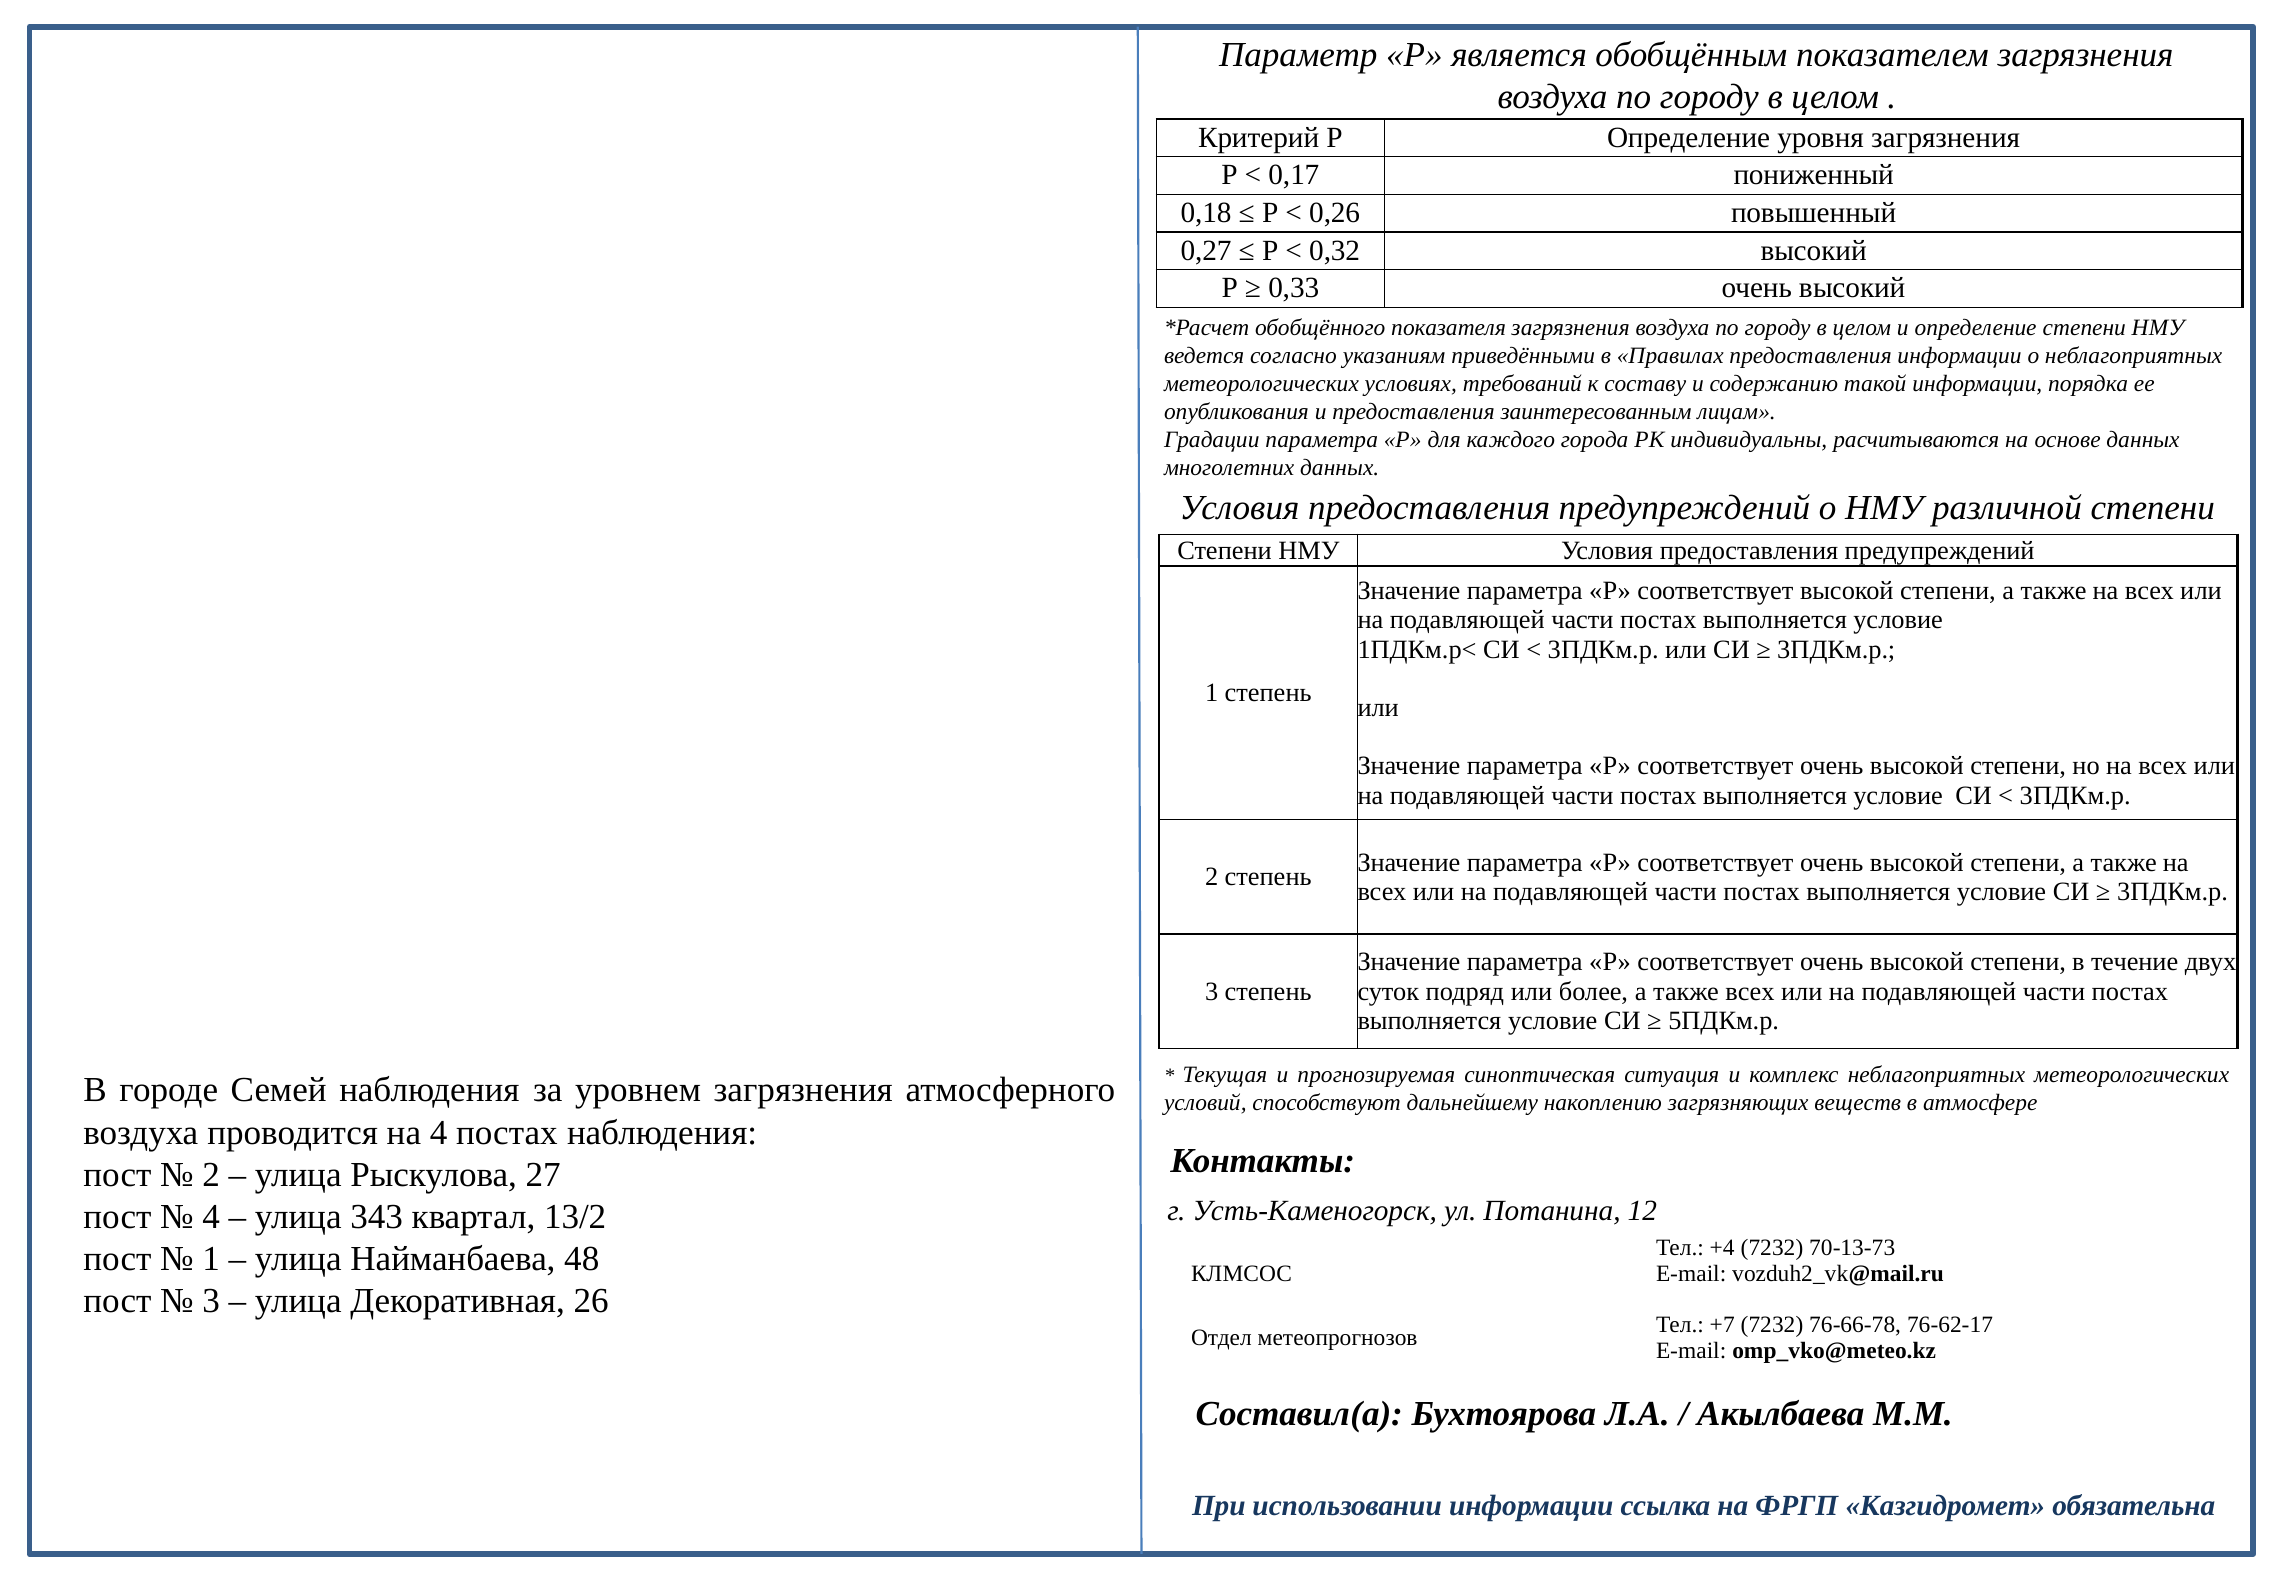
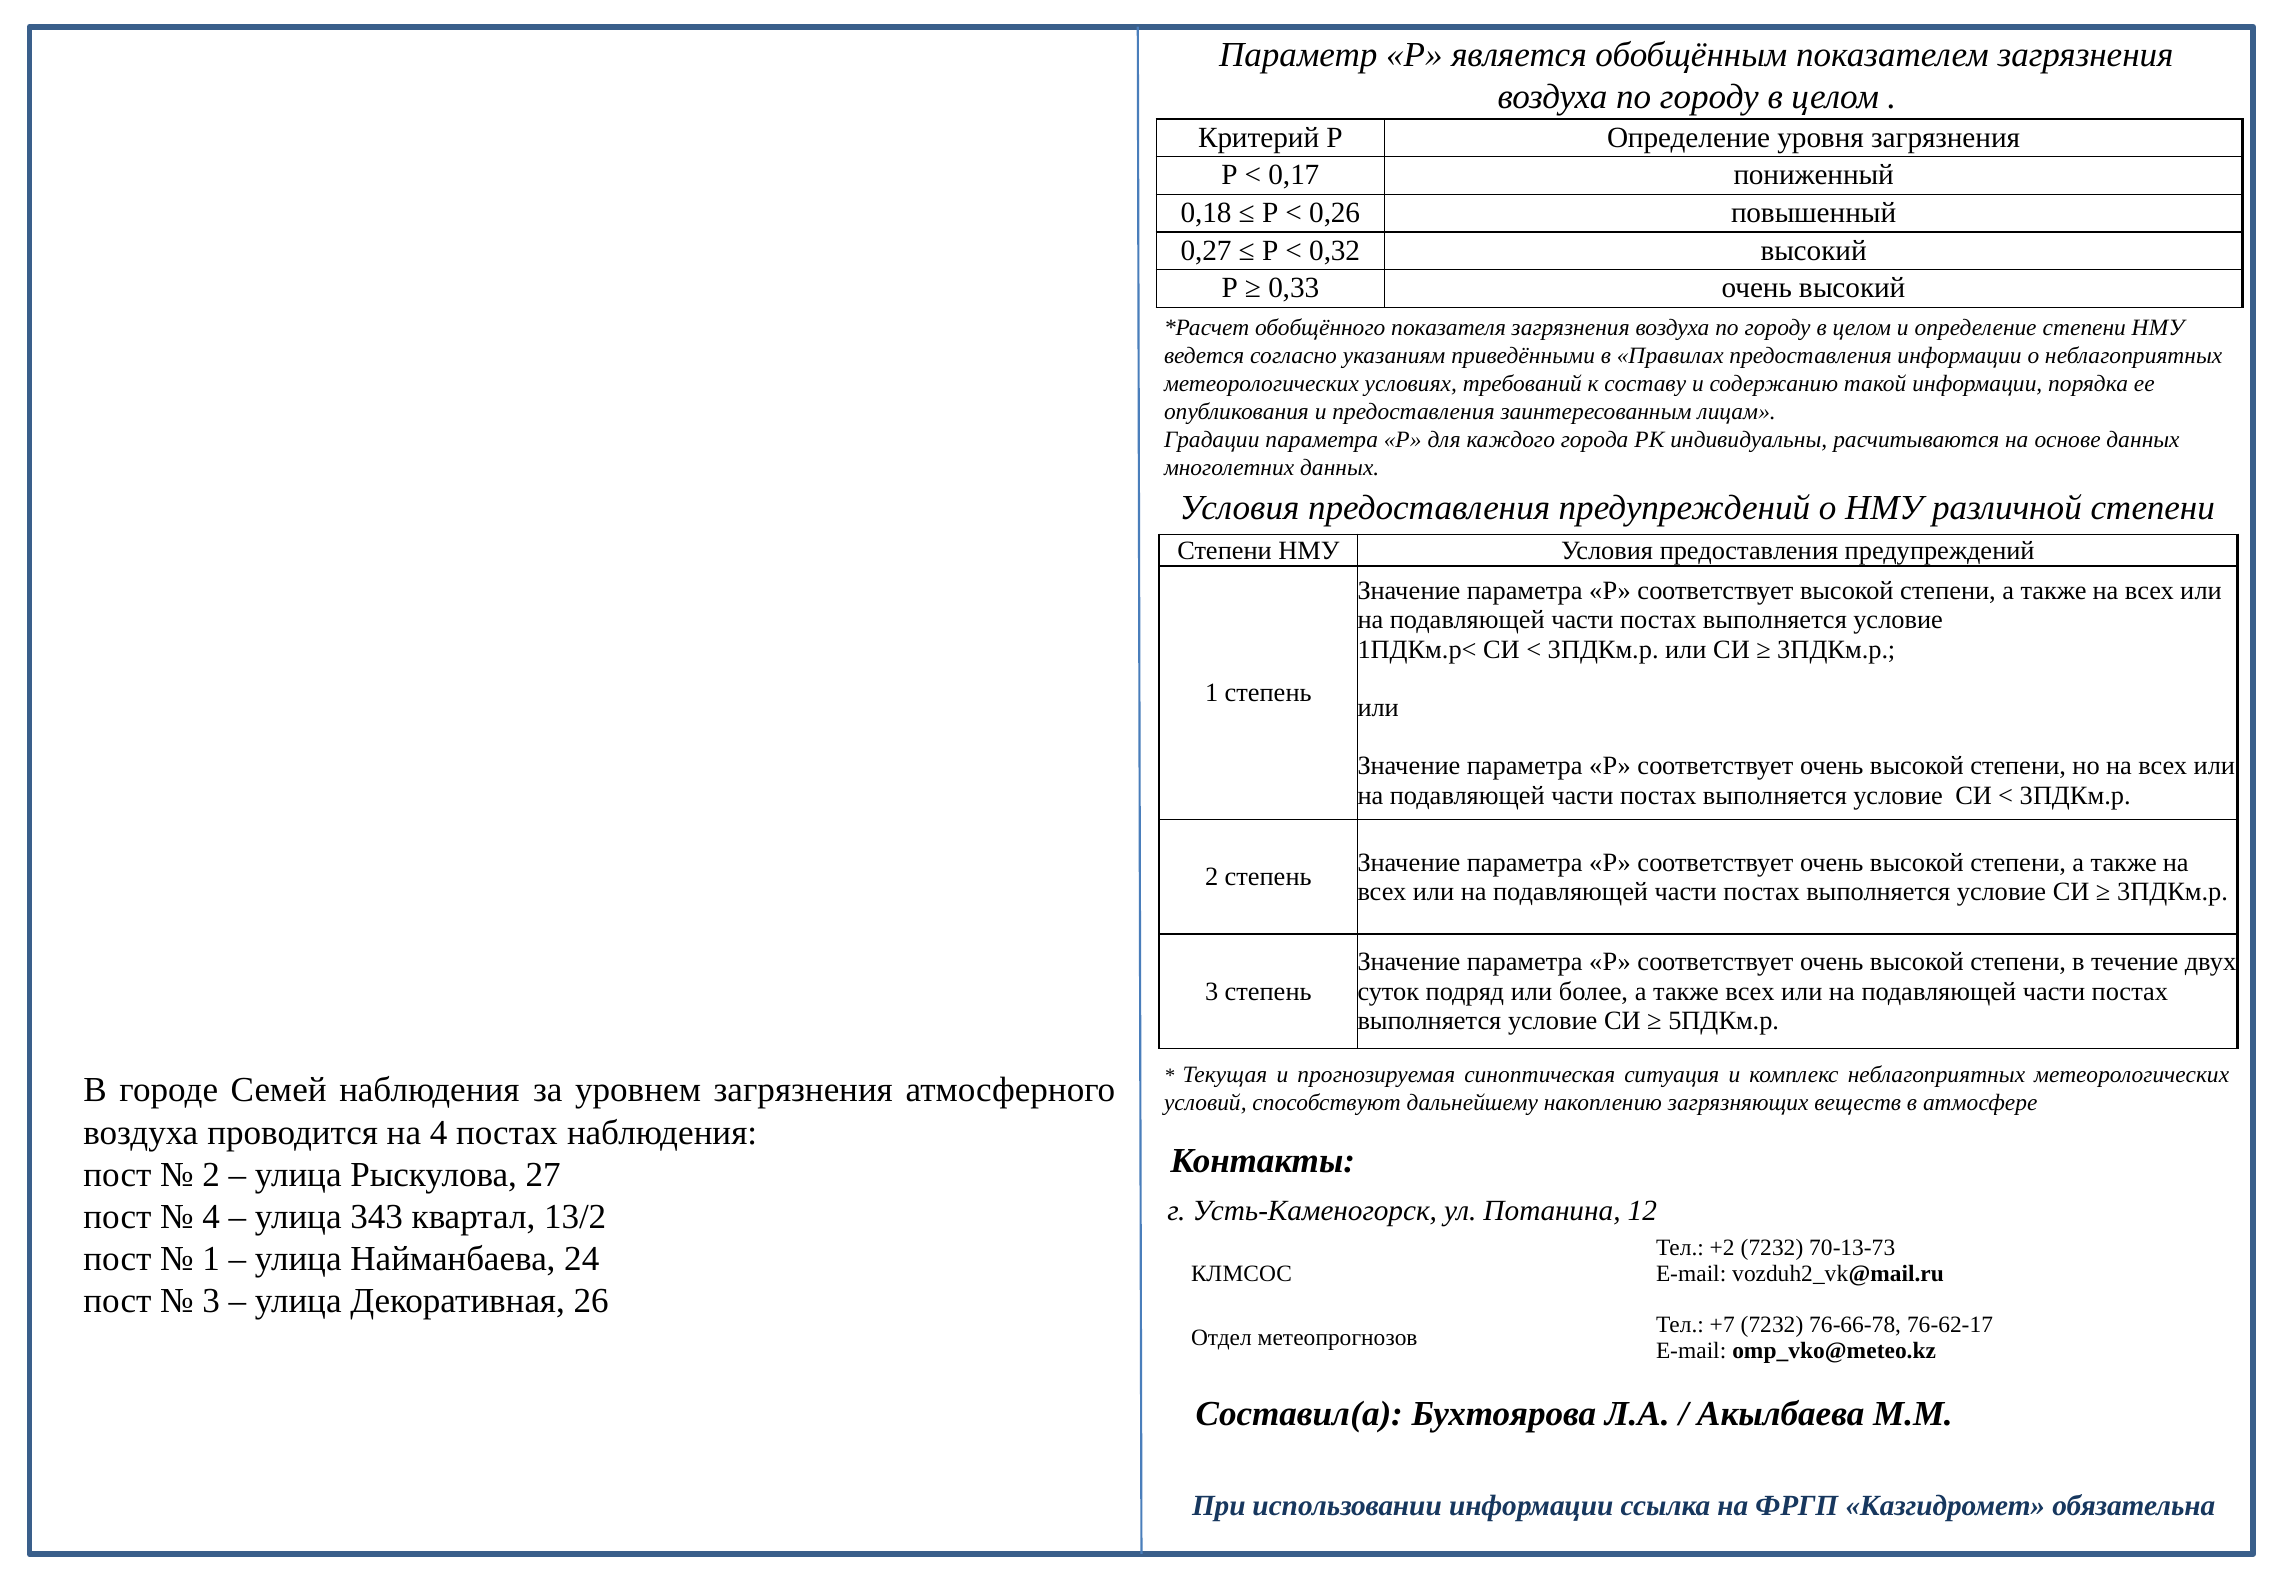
+4: +4 -> +2 (1722, 1247)
48: 48 -> 24 (582, 1259)
